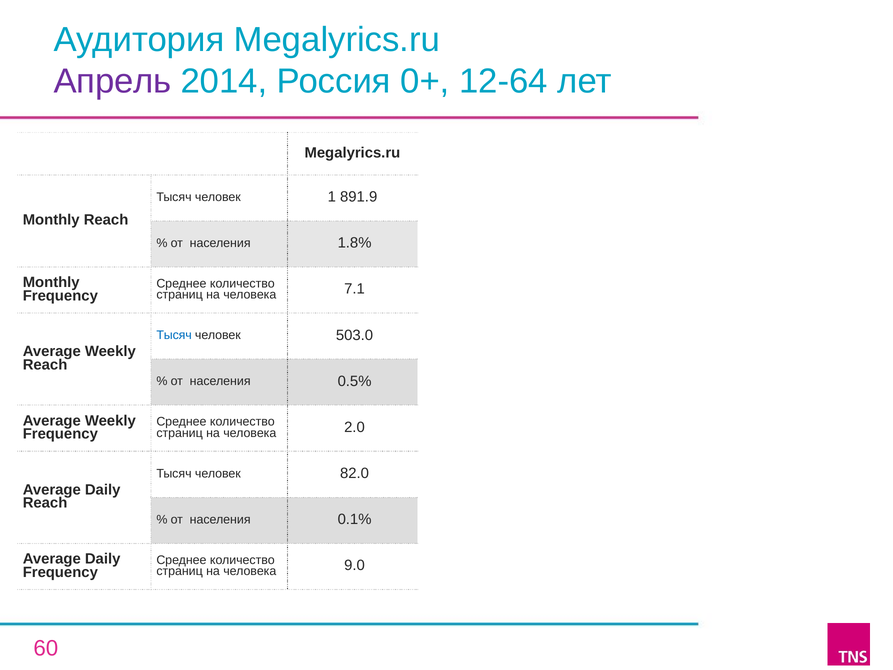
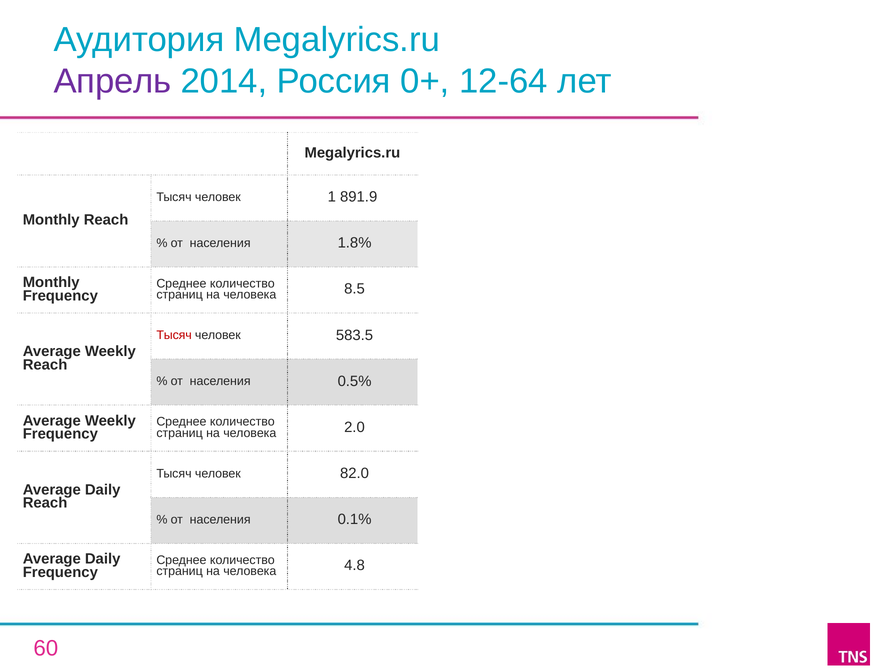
7.1: 7.1 -> 8.5 (354, 289)
Тысяч colour: blue -> red (174, 335)
503.0: 503.0 -> 583.5 (354, 335)
9.0: 9.0 -> 4.8 (354, 565)
